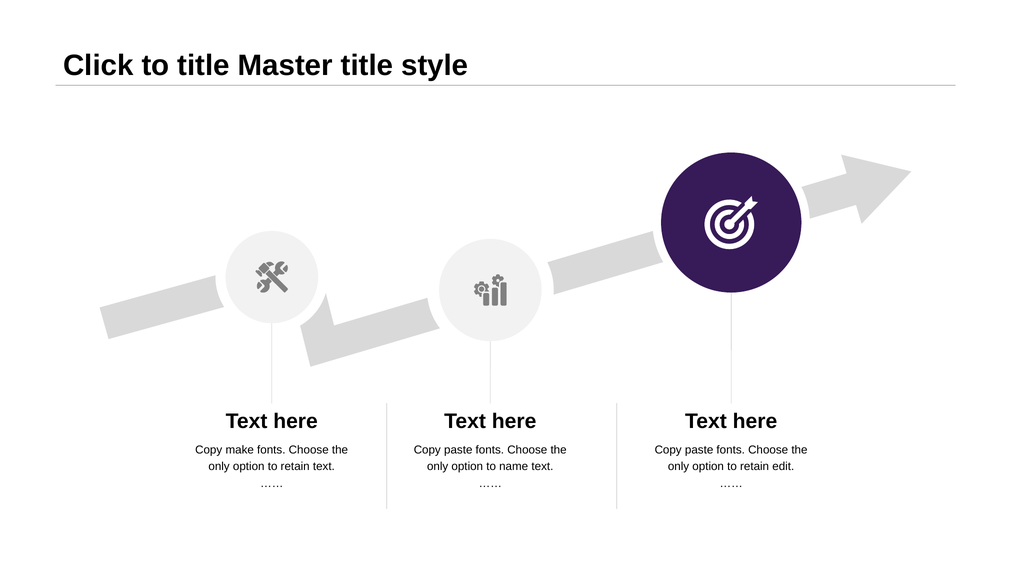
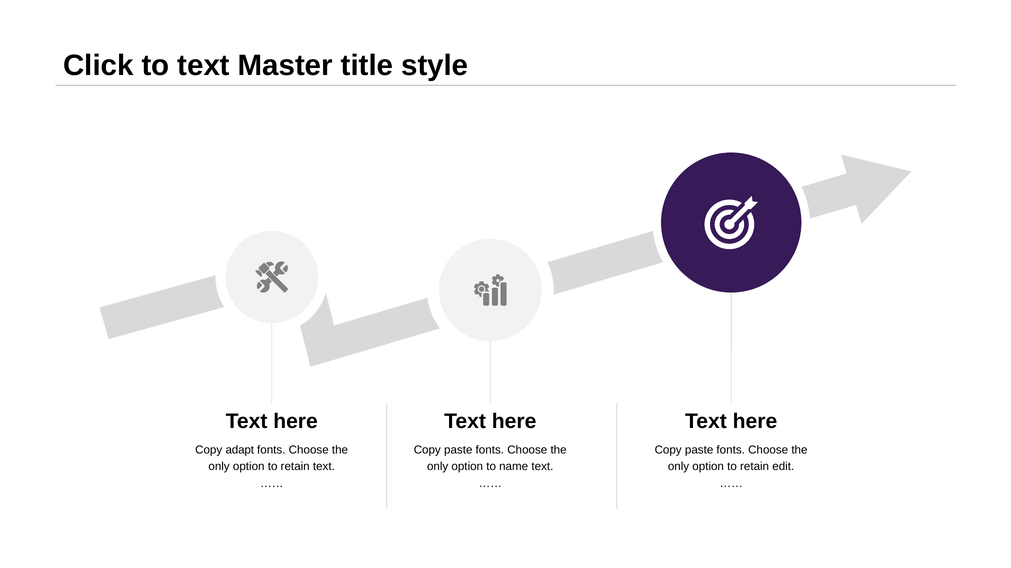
to title: title -> text (204, 65)
make: make -> adapt (240, 450)
